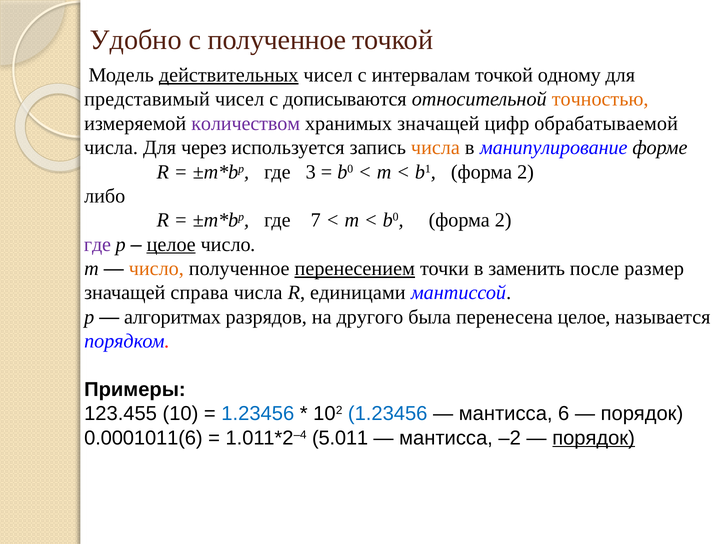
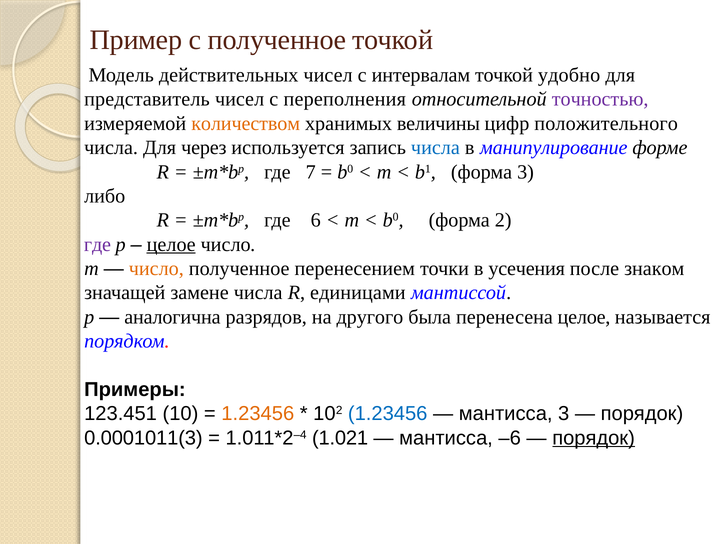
Удобно: Удобно -> Пример (136, 40)
действительных underline: present -> none (229, 75)
одному: одному -> удобно (569, 75)
представимый: представимый -> представитель (147, 99)
дописываются: дописываются -> переполнения (345, 99)
точностью colour: orange -> purple (600, 99)
количеством colour: purple -> orange (246, 123)
хранимых значащей: значащей -> величины (438, 123)
обрабатываемой: обрабатываемой -> положительного (606, 123)
числа colour: orange -> blue (435, 148)
3: 3 -> 7 (311, 172)
b1 форма 2: 2 -> 3 (526, 172)
7: 7 -> 6 (316, 220)
перенесением underline: present -> none (355, 269)
заменить: заменить -> усечения (527, 269)
размер: размер -> знаком (654, 269)
справа: справа -> замене (200, 293)
алгоритмах: алгоритмах -> аналогична (172, 317)
123.455: 123.455 -> 123.451 (121, 414)
1.23456 colour: blue -> orange (258, 414)
мантисса 6: 6 -> 3 (564, 414)
0.0001011(6: 0.0001011(6 -> 0.0001011(3 (143, 438)
5.011: 5.011 -> 1.021 (340, 438)
–2: –2 -> –6 (510, 438)
